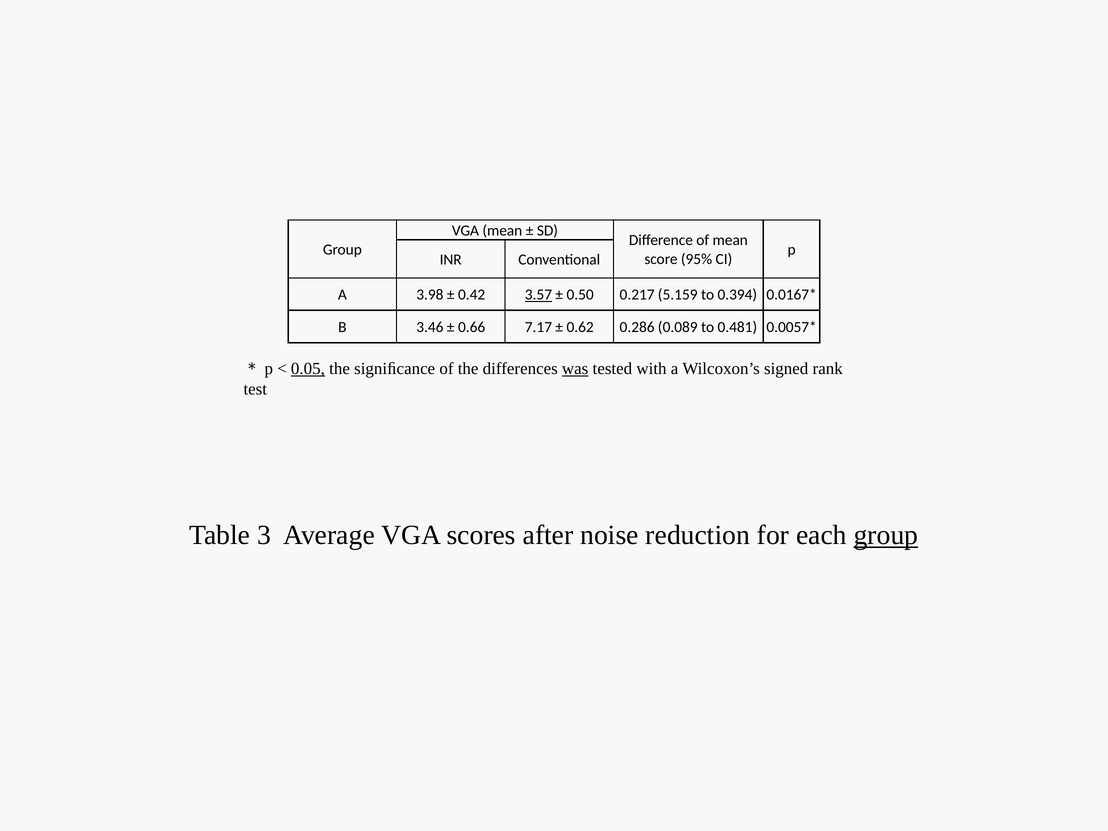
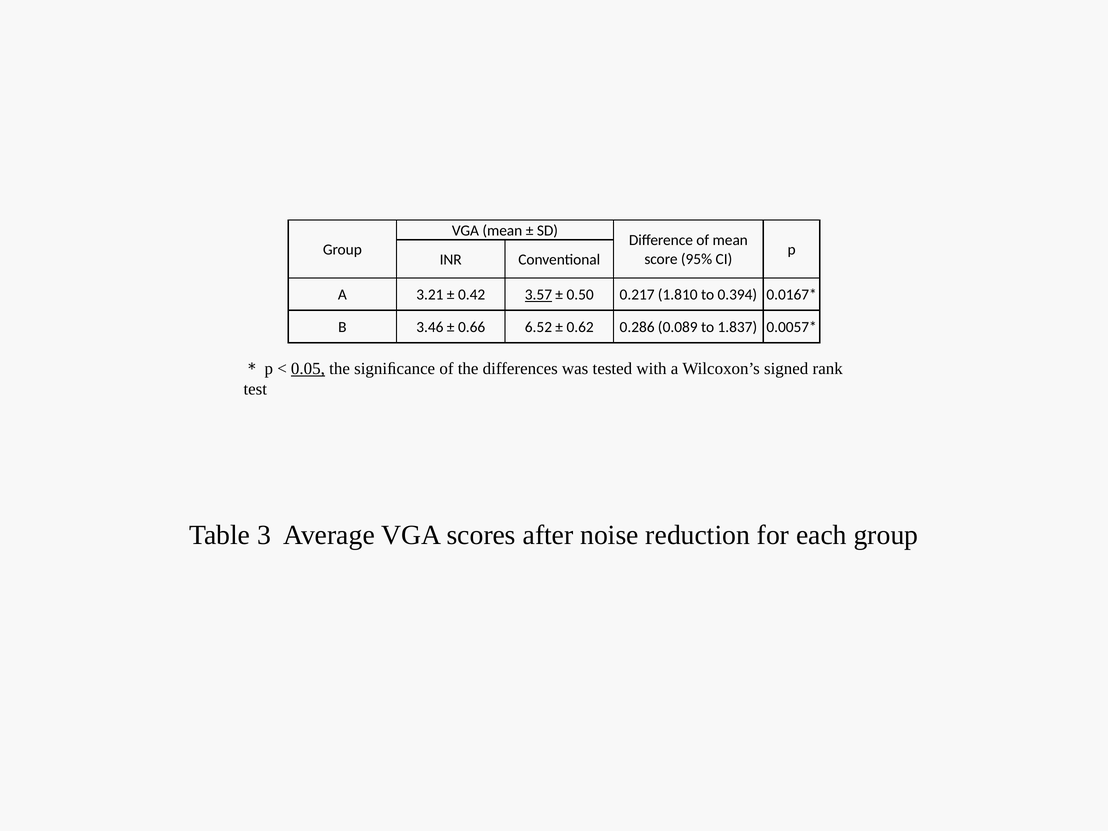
3.98: 3.98 -> 3.21 (430, 295)
5.159: 5.159 -> 1.810 (678, 295)
7.17: 7.17 -> 6.52 (538, 327)
0.481: 0.481 -> 1.837 (737, 327)
was underline: present -> none (575, 369)
group underline: present -> none (886, 535)
